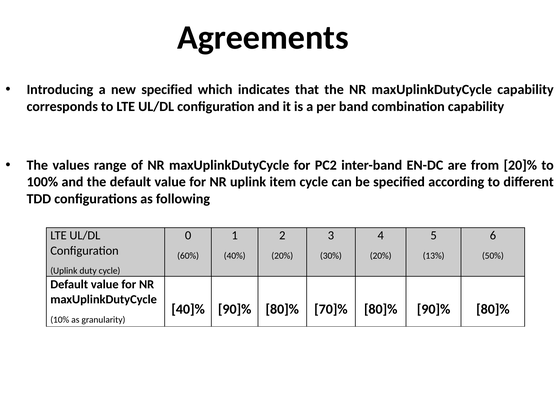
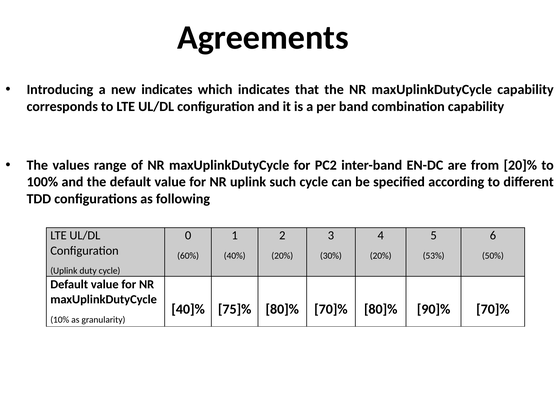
new specified: specified -> indicates (167, 90)
item: item -> such (283, 182)
13%: 13% -> 53% (434, 256)
40]% 90]%: 90]% -> 75]% (235, 309)
80]% 90]% 80]%: 80]% -> 70]% (493, 309)
